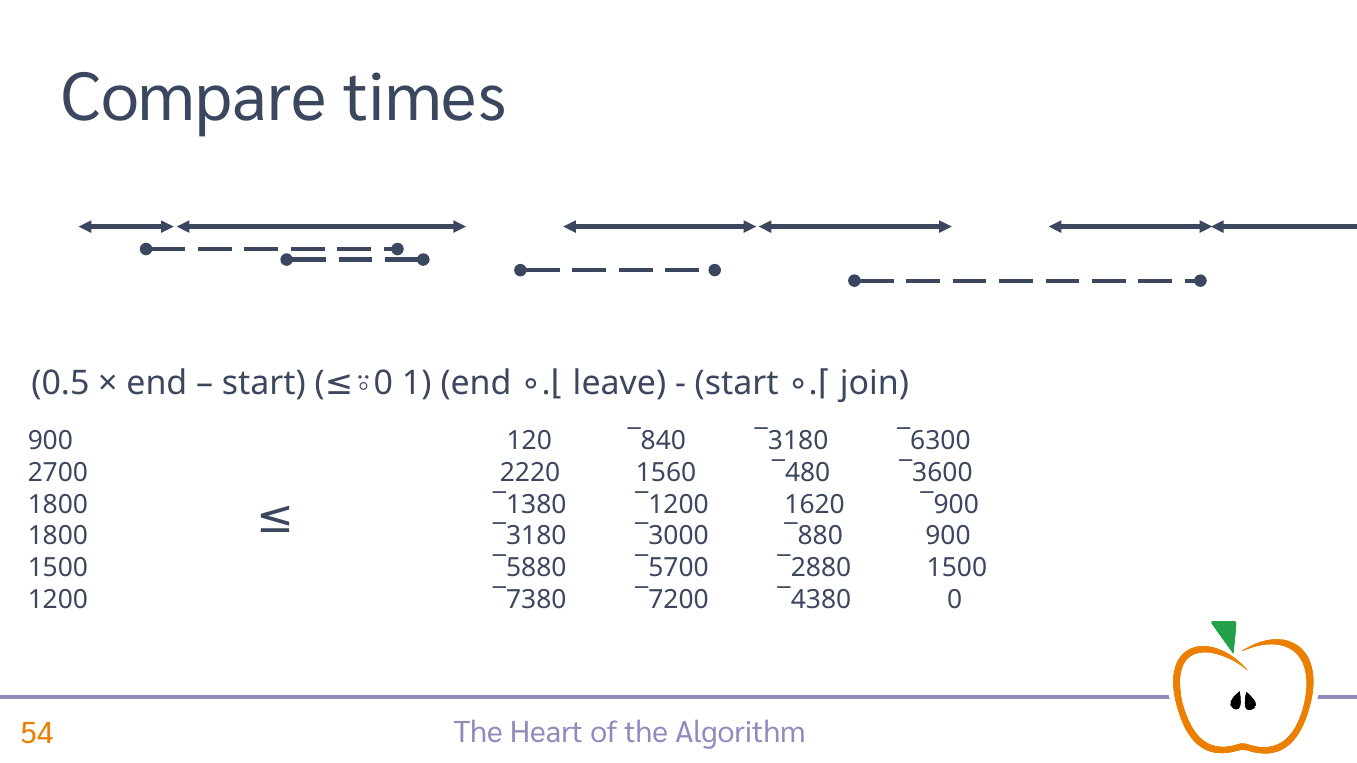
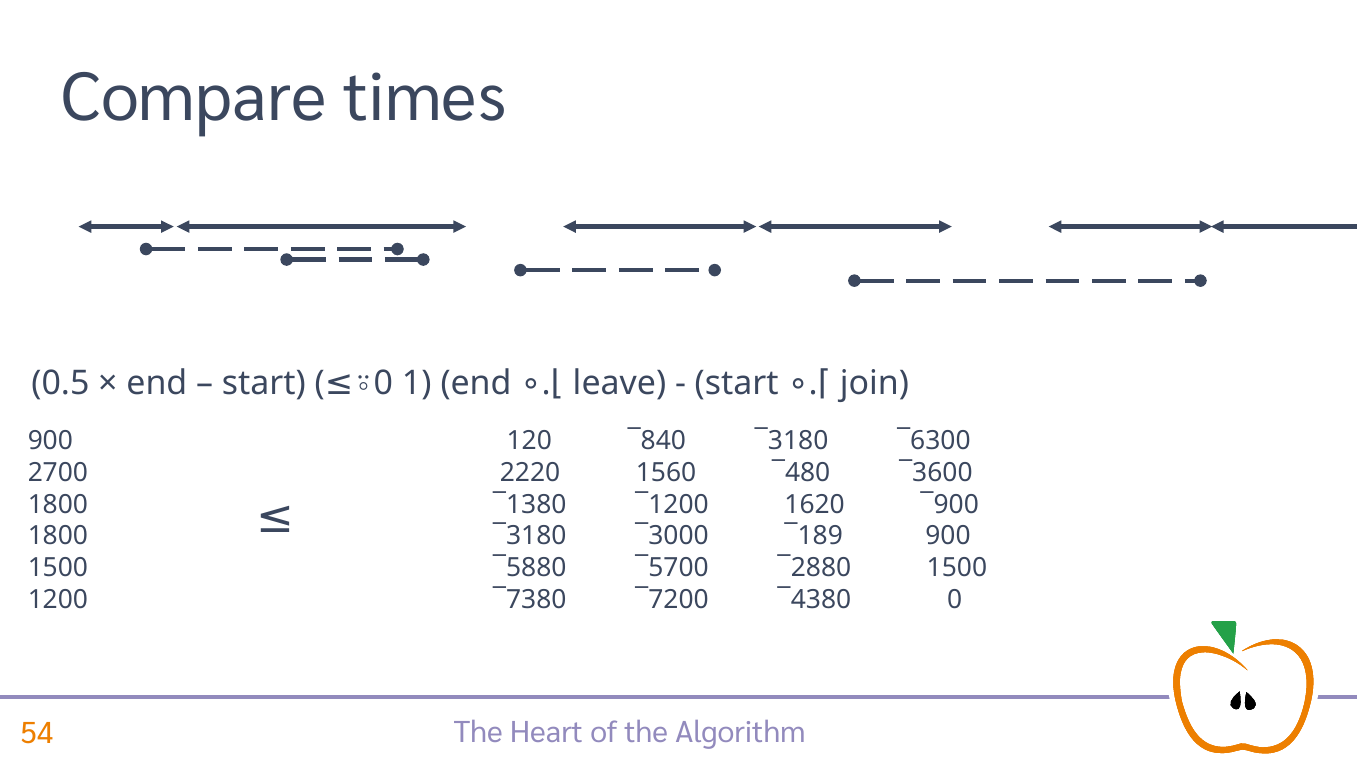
¯880: ¯880 -> ¯189 (814, 536)
